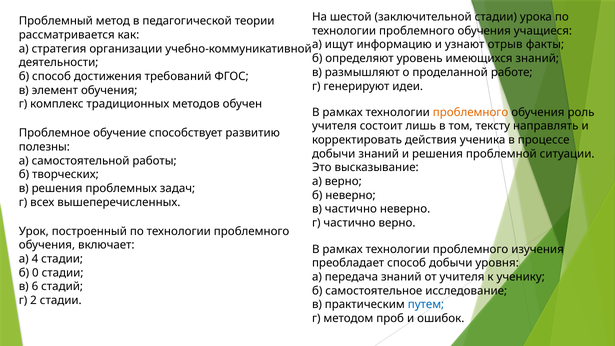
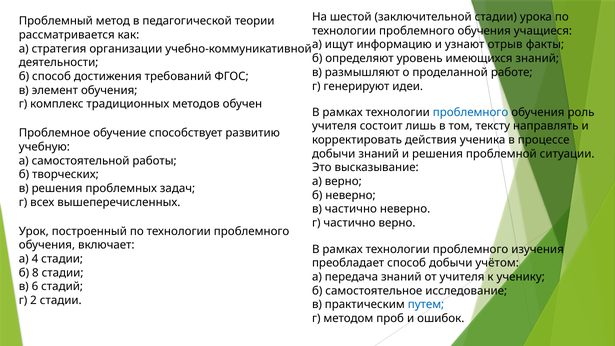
проблемного colour: orange -> blue (471, 112)
полезны: полезны -> учебную (44, 147)
уровня: уровня -> учётом (497, 263)
0: 0 -> 8 (35, 273)
